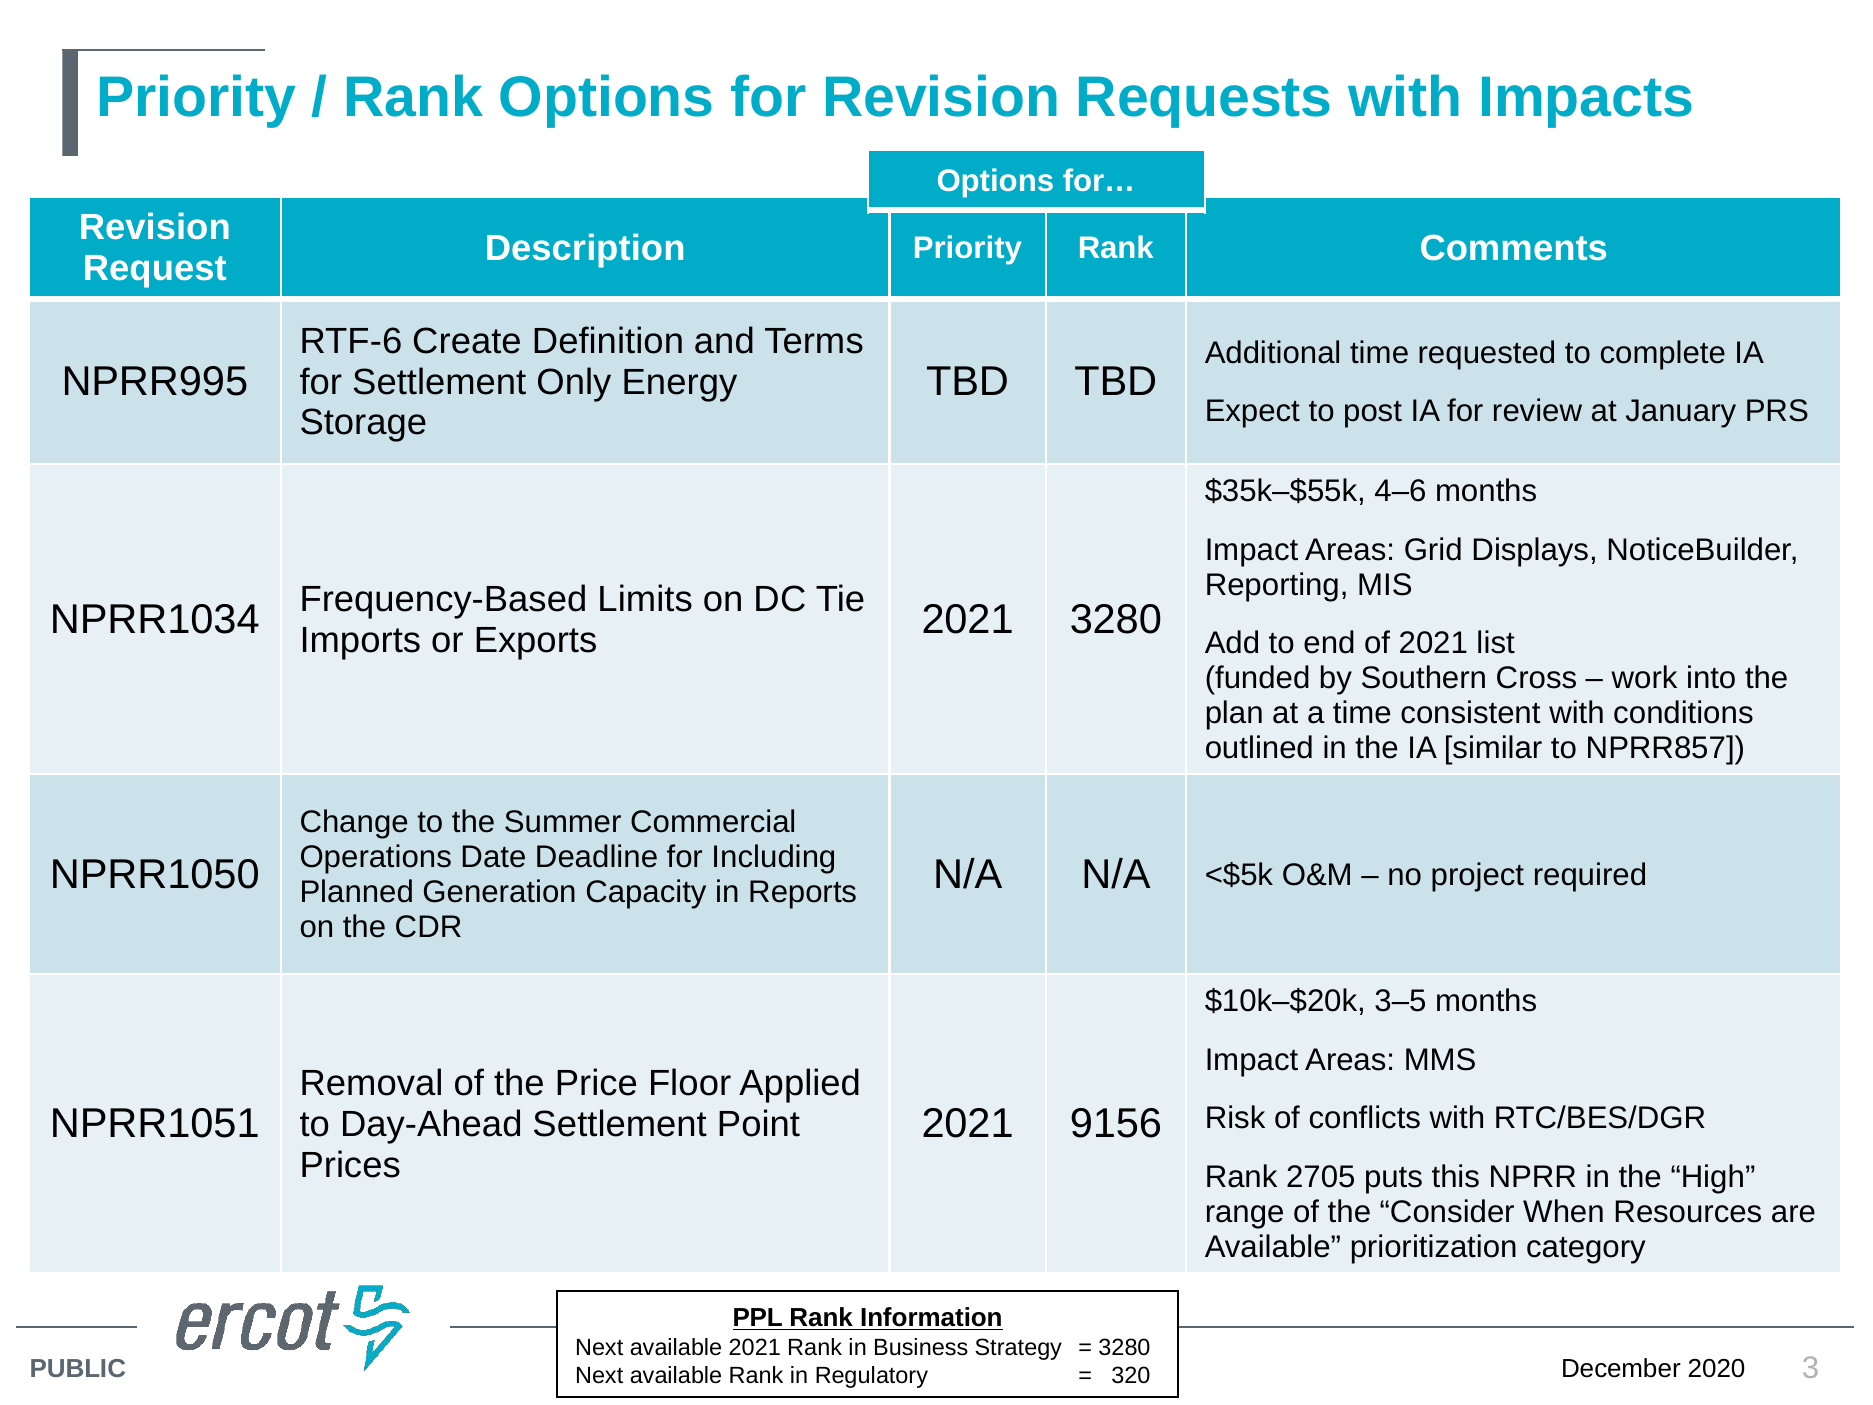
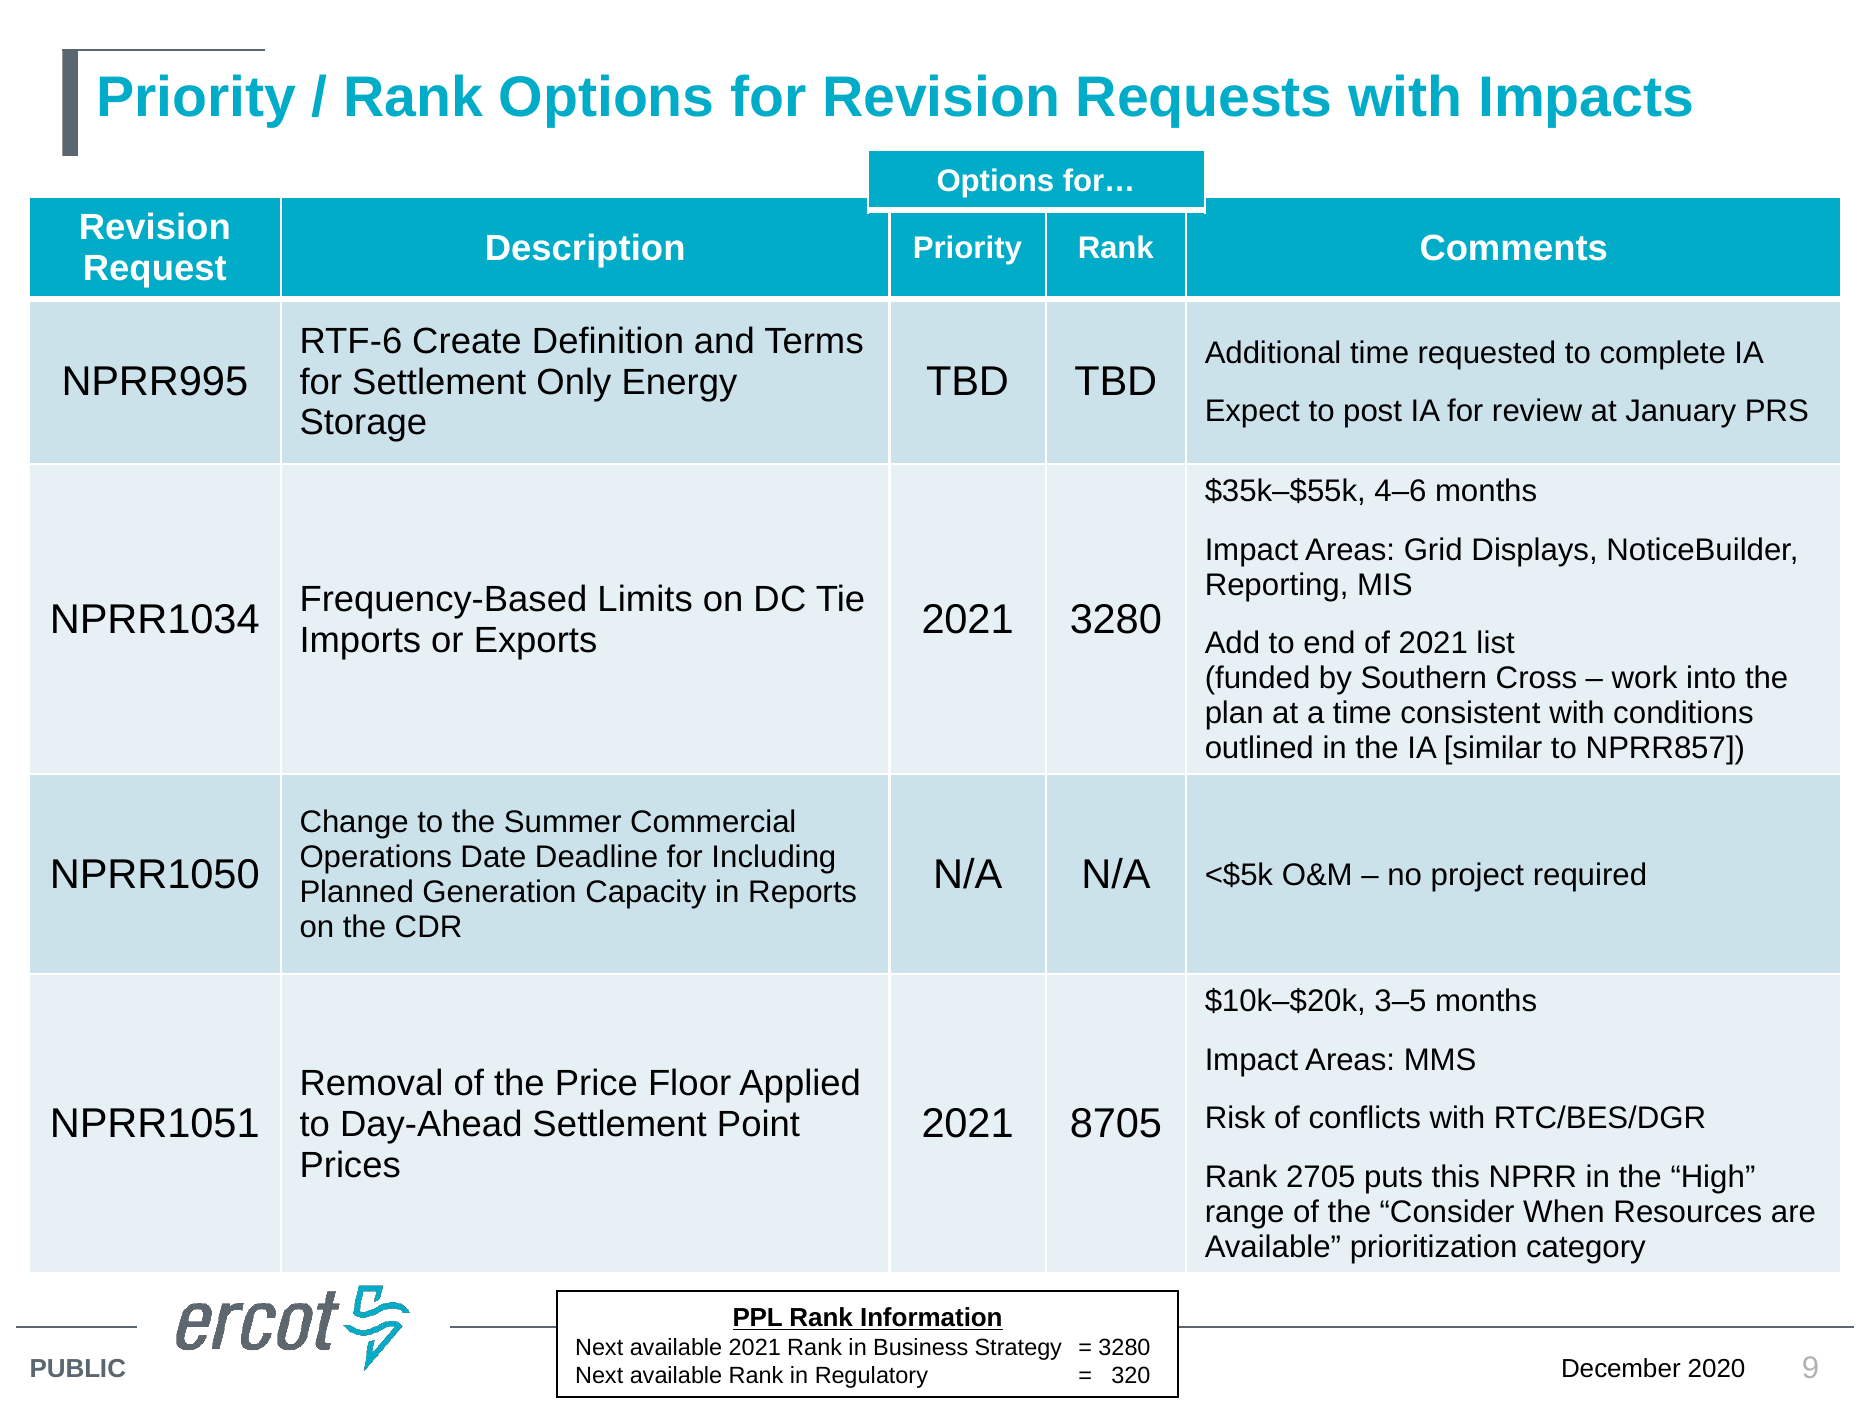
9156: 9156 -> 8705 (1116, 1124)
3: 3 -> 9 (1811, 1368)
